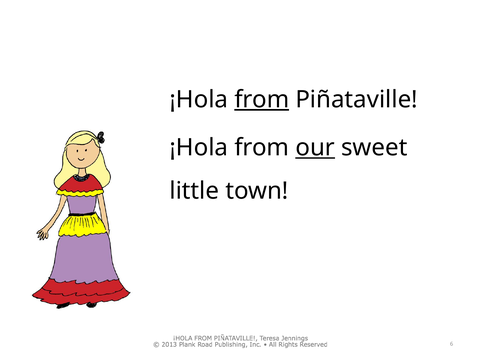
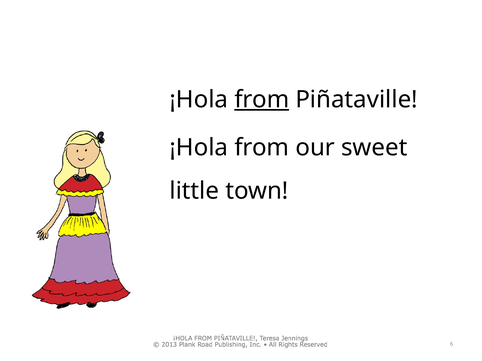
our underline: present -> none (315, 148)
